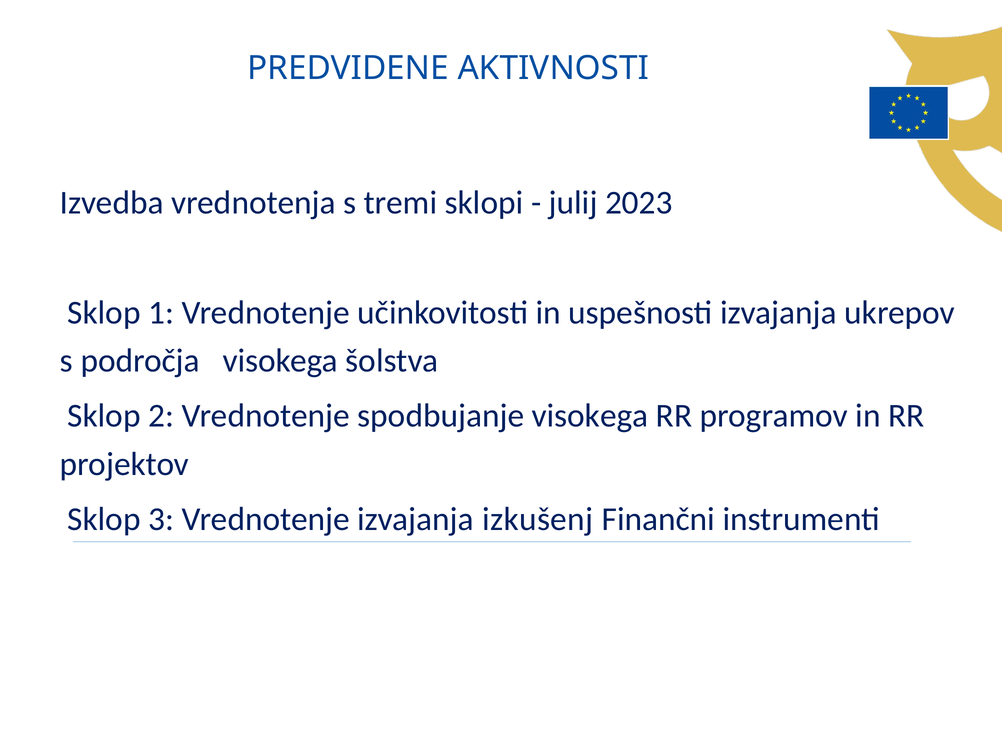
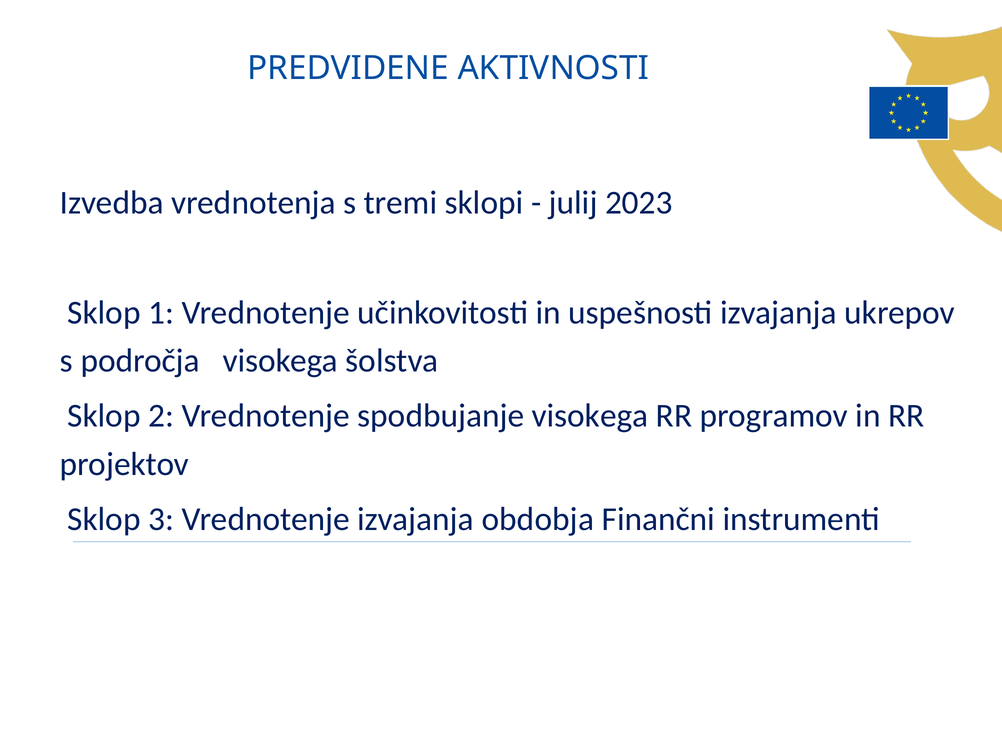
izkušenj: izkušenj -> obdobja (538, 519)
